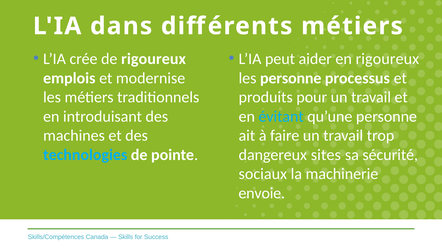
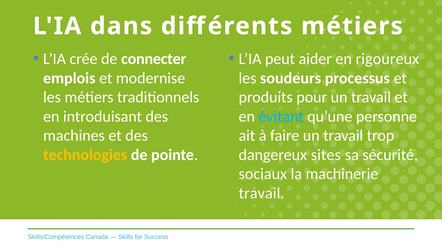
de rigoureux: rigoureux -> connecter (154, 59)
les personne: personne -> soudeurs (291, 78)
technologies colour: light blue -> yellow (85, 155)
envoie: envoie -> travail (262, 193)
